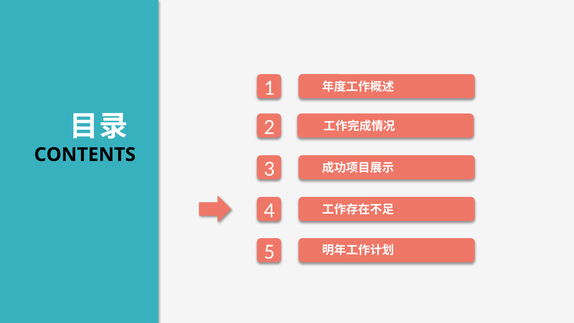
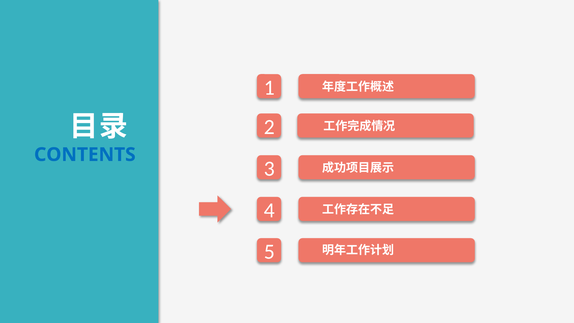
CONTENTS colour: black -> blue (85, 155)
